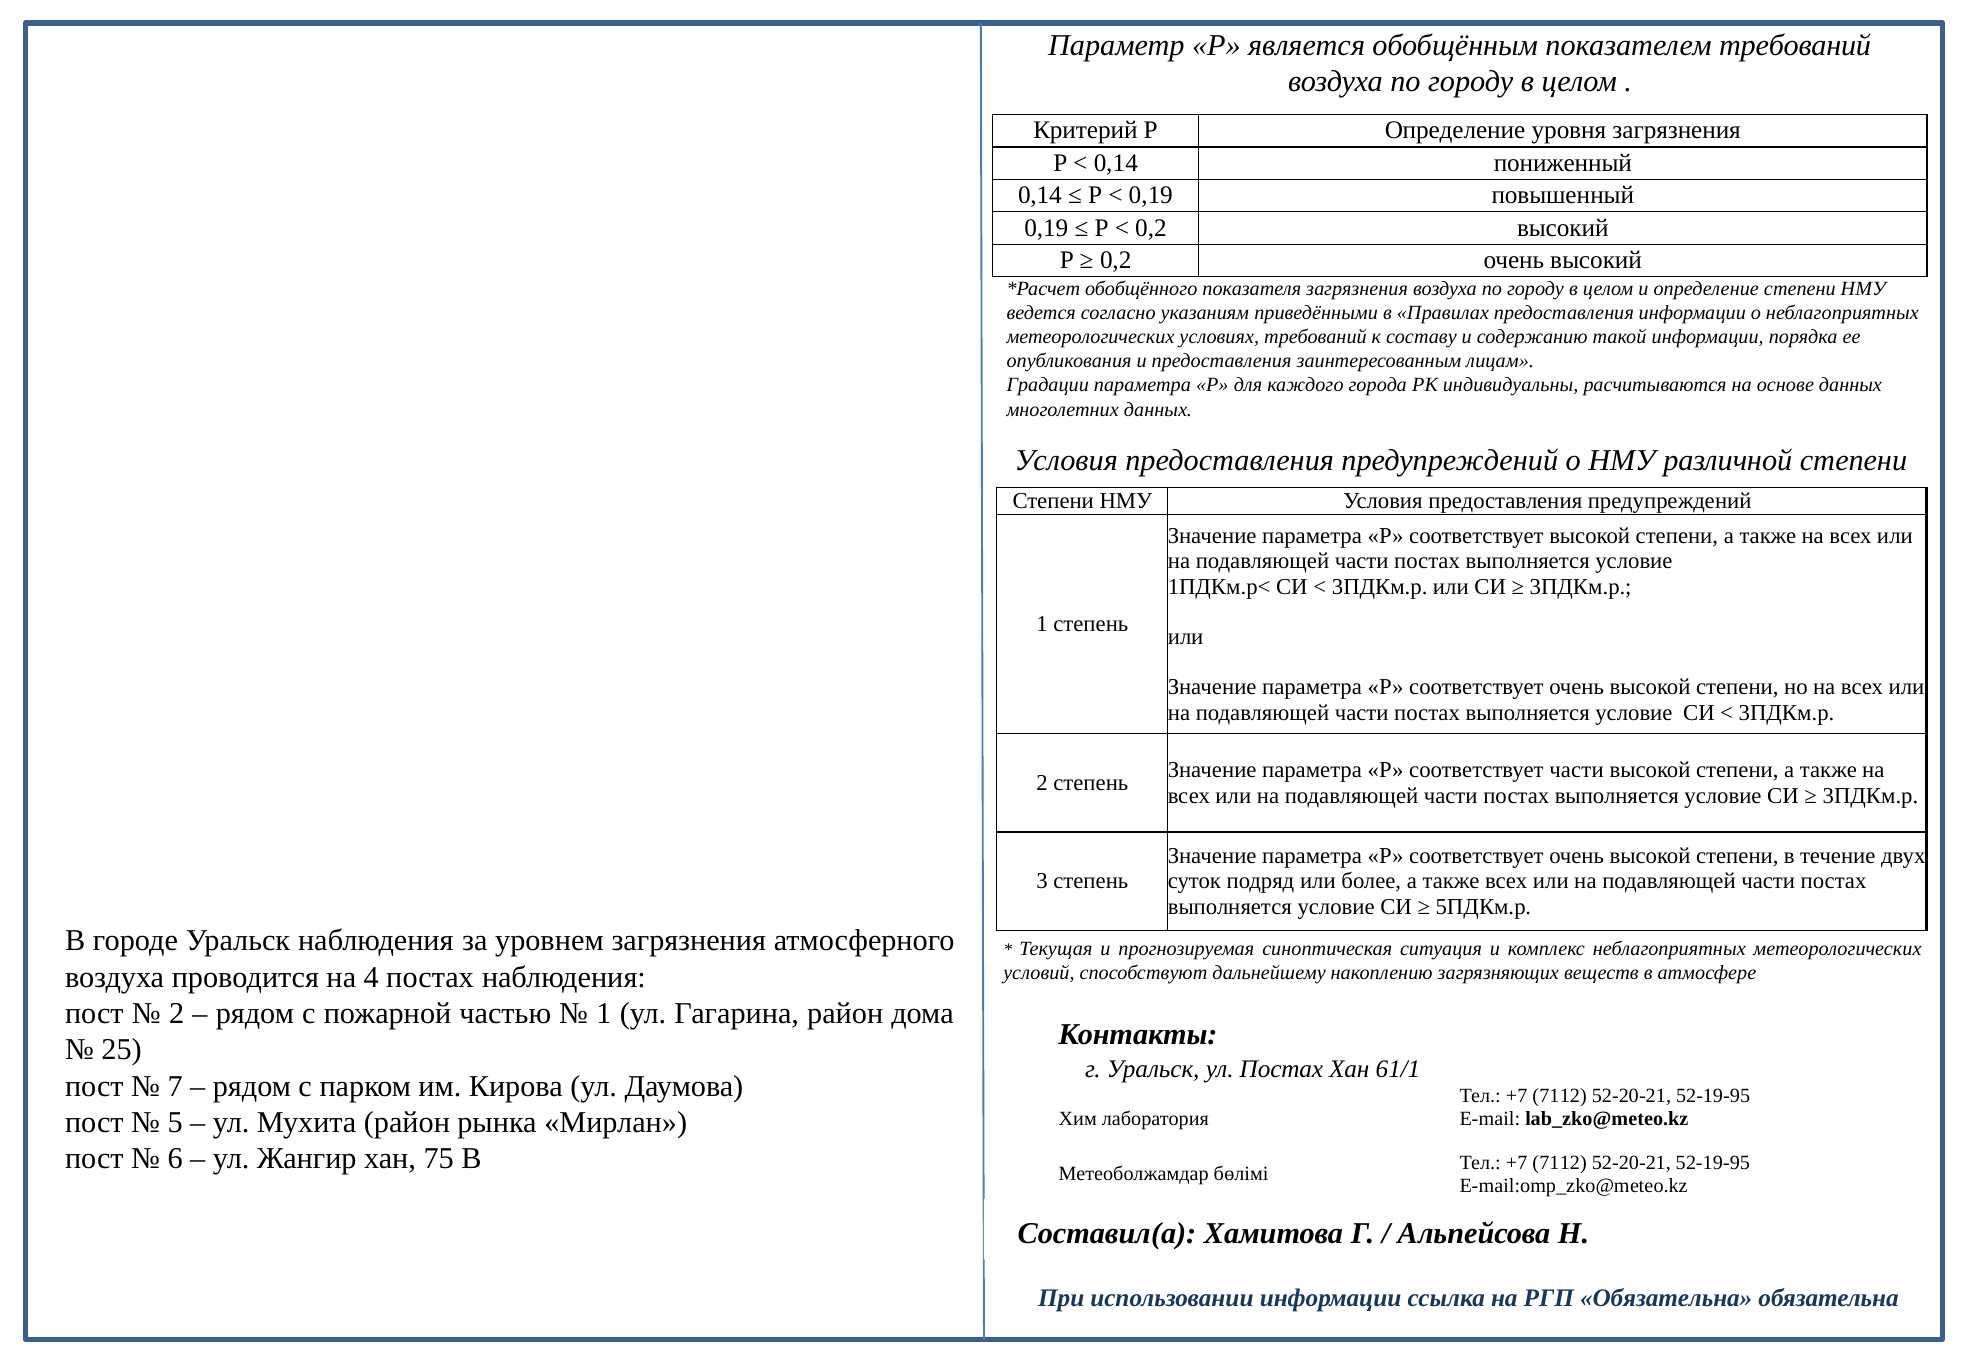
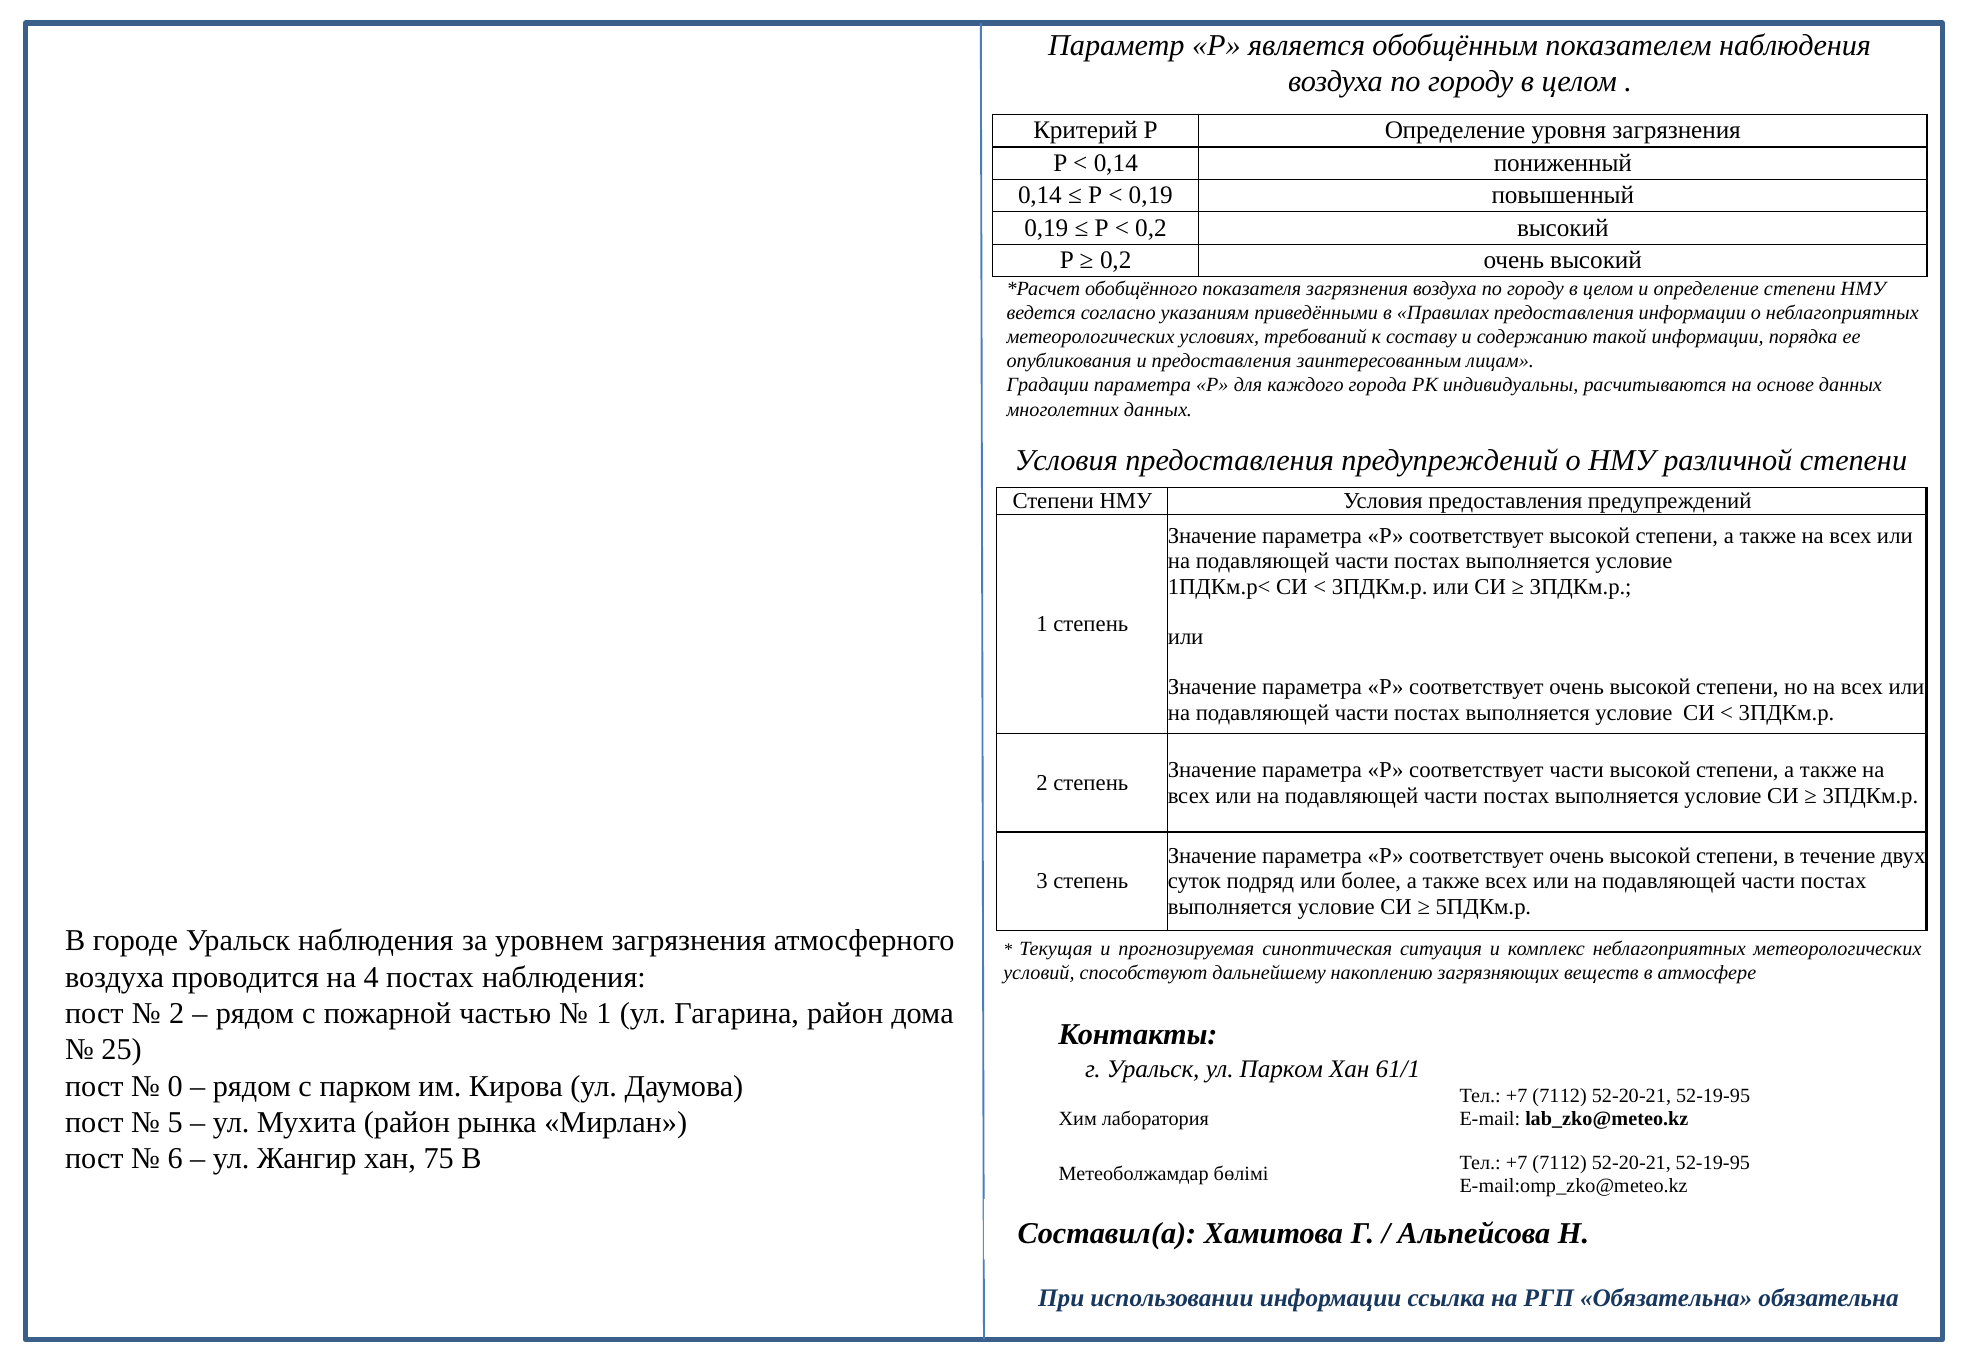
показателем требований: требований -> наблюдения (1795, 45)
ул Постах: Постах -> Парком (1281, 1068)
7: 7 -> 0 (175, 1086)
